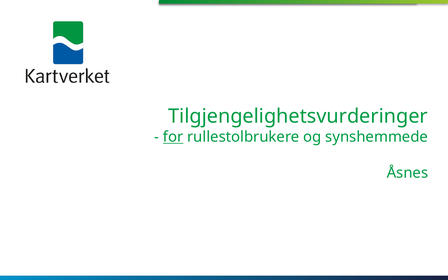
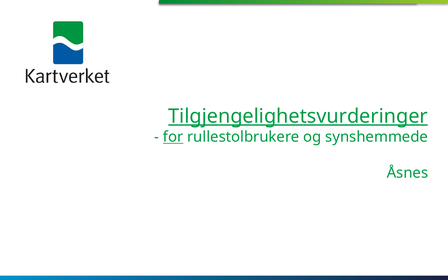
Tilgjengelighetsvurderinger underline: none -> present (298, 116)
